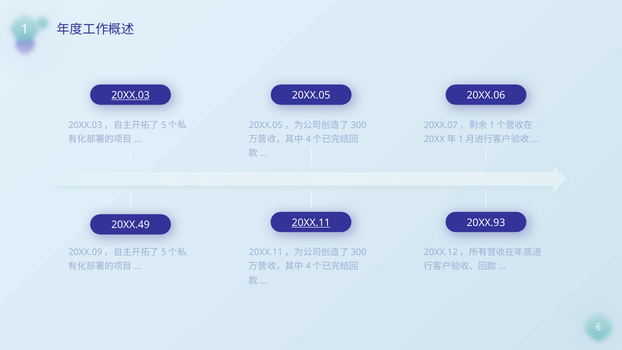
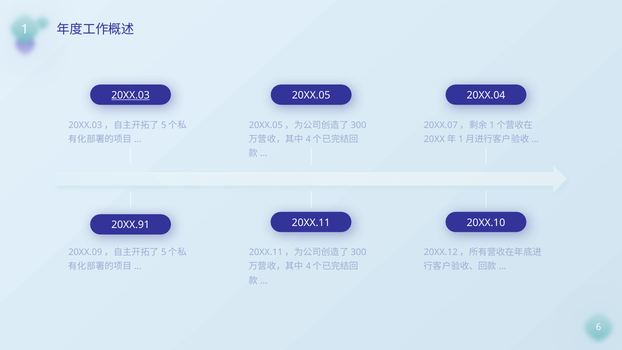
20XX.06: 20XX.06 -> 20XX.04 (486, 95)
20XX.11 underline: present -> none (311, 223)
20XX.93: 20XX.93 -> 20XX.10 (486, 223)
20XX.49: 20XX.49 -> 20XX.91 (131, 225)
